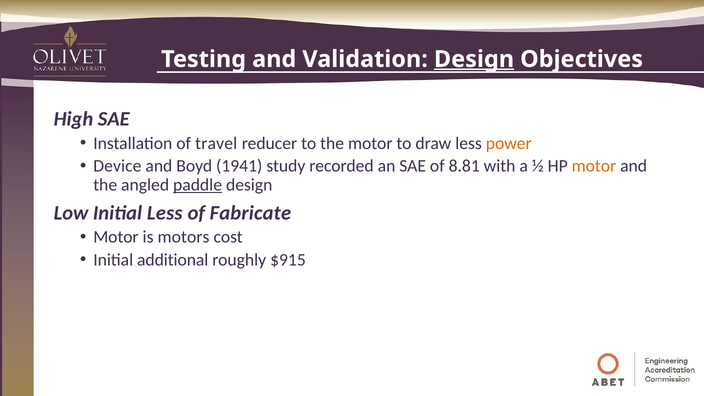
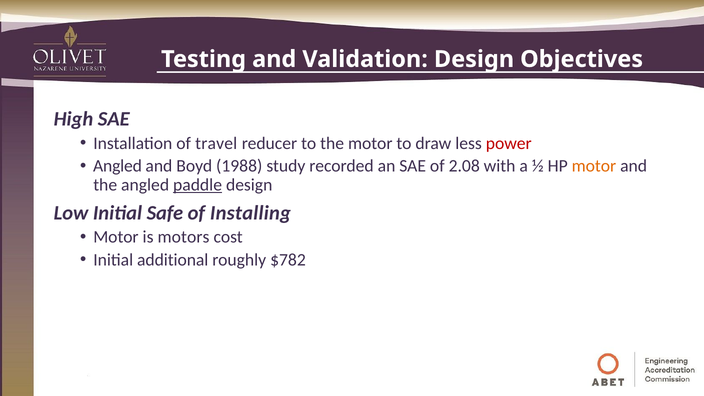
Design underline: present -> none (474, 59)
power colour: orange -> red (509, 143)
Device: Device -> Angled (117, 166)
1941: 1941 -> 1988 (239, 166)
8.81: 8.81 -> 2.08 (464, 166)
Initial Less: Less -> Safe (165, 213)
Fabricate: Fabricate -> Installing (250, 213)
$915: $915 -> $782 (288, 260)
